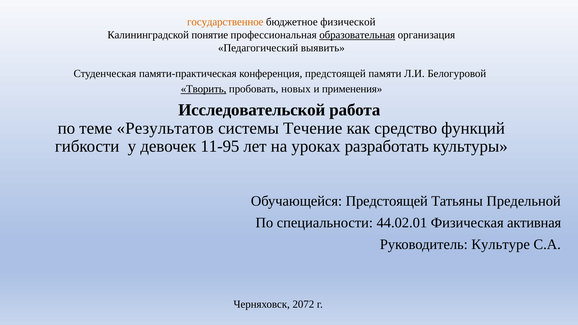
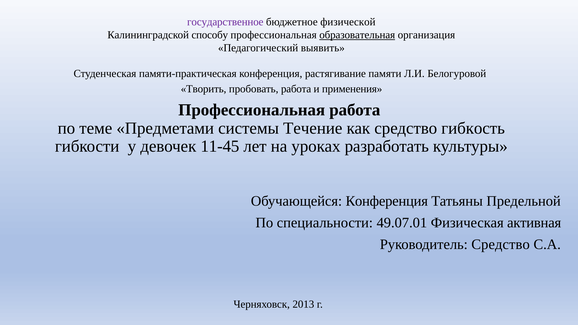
государственное colour: orange -> purple (225, 22)
понятие: понятие -> способу (210, 35)
конференция предстоящей: предстоящей -> растягивание (335, 74)
Творить underline: present -> none (204, 89)
пробовать новых: новых -> работа (296, 89)
Исследовательской: Исследовательской -> Профессиональная (252, 110)
Результатов: Результатов -> Предметами (165, 128)
функций: функций -> гибкость (473, 128)
11-95: 11-95 -> 11-45 (220, 146)
Обучающейся Предстоящей: Предстоящей -> Конференция (387, 201)
44.02.01: 44.02.01 -> 49.07.01 (402, 223)
Руководитель Культуре: Культуре -> Средство (501, 244)
2072: 2072 -> 2013 (303, 304)
